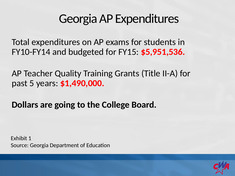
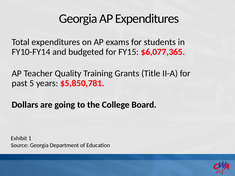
$5,951,536: $5,951,536 -> $6,077,365 (163, 52)
$1,490,000: $1,490,000 -> $5,850,781 (82, 83)
